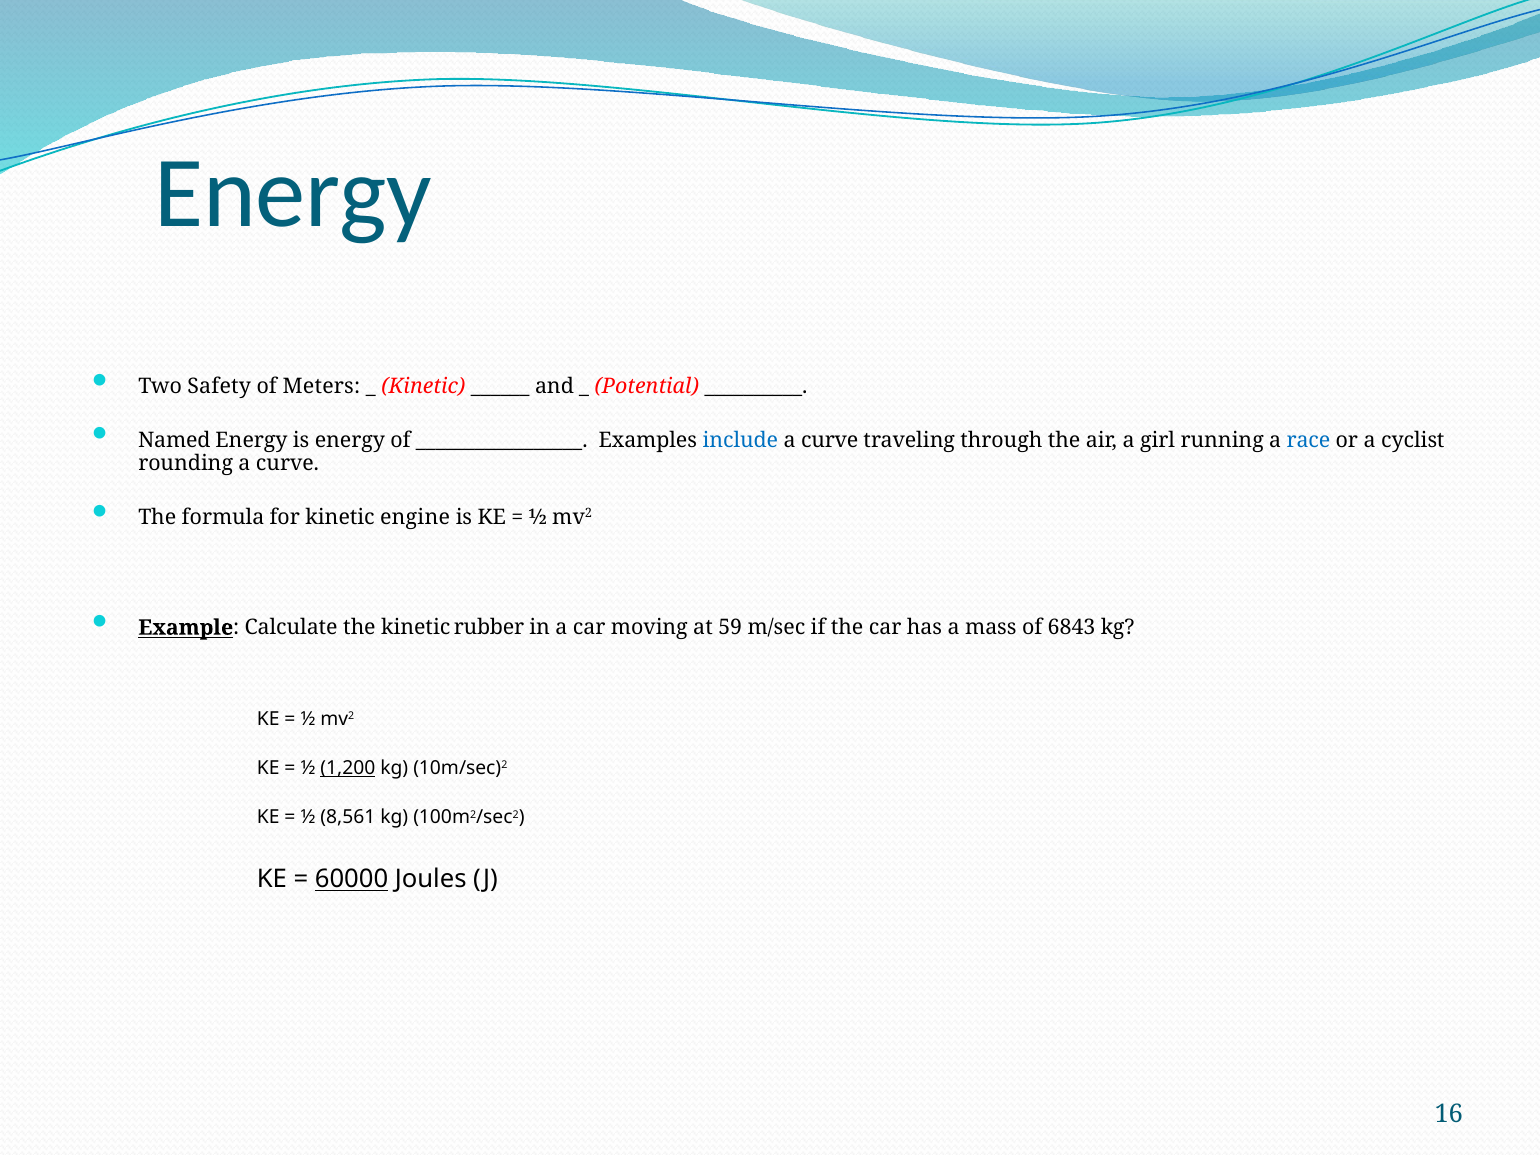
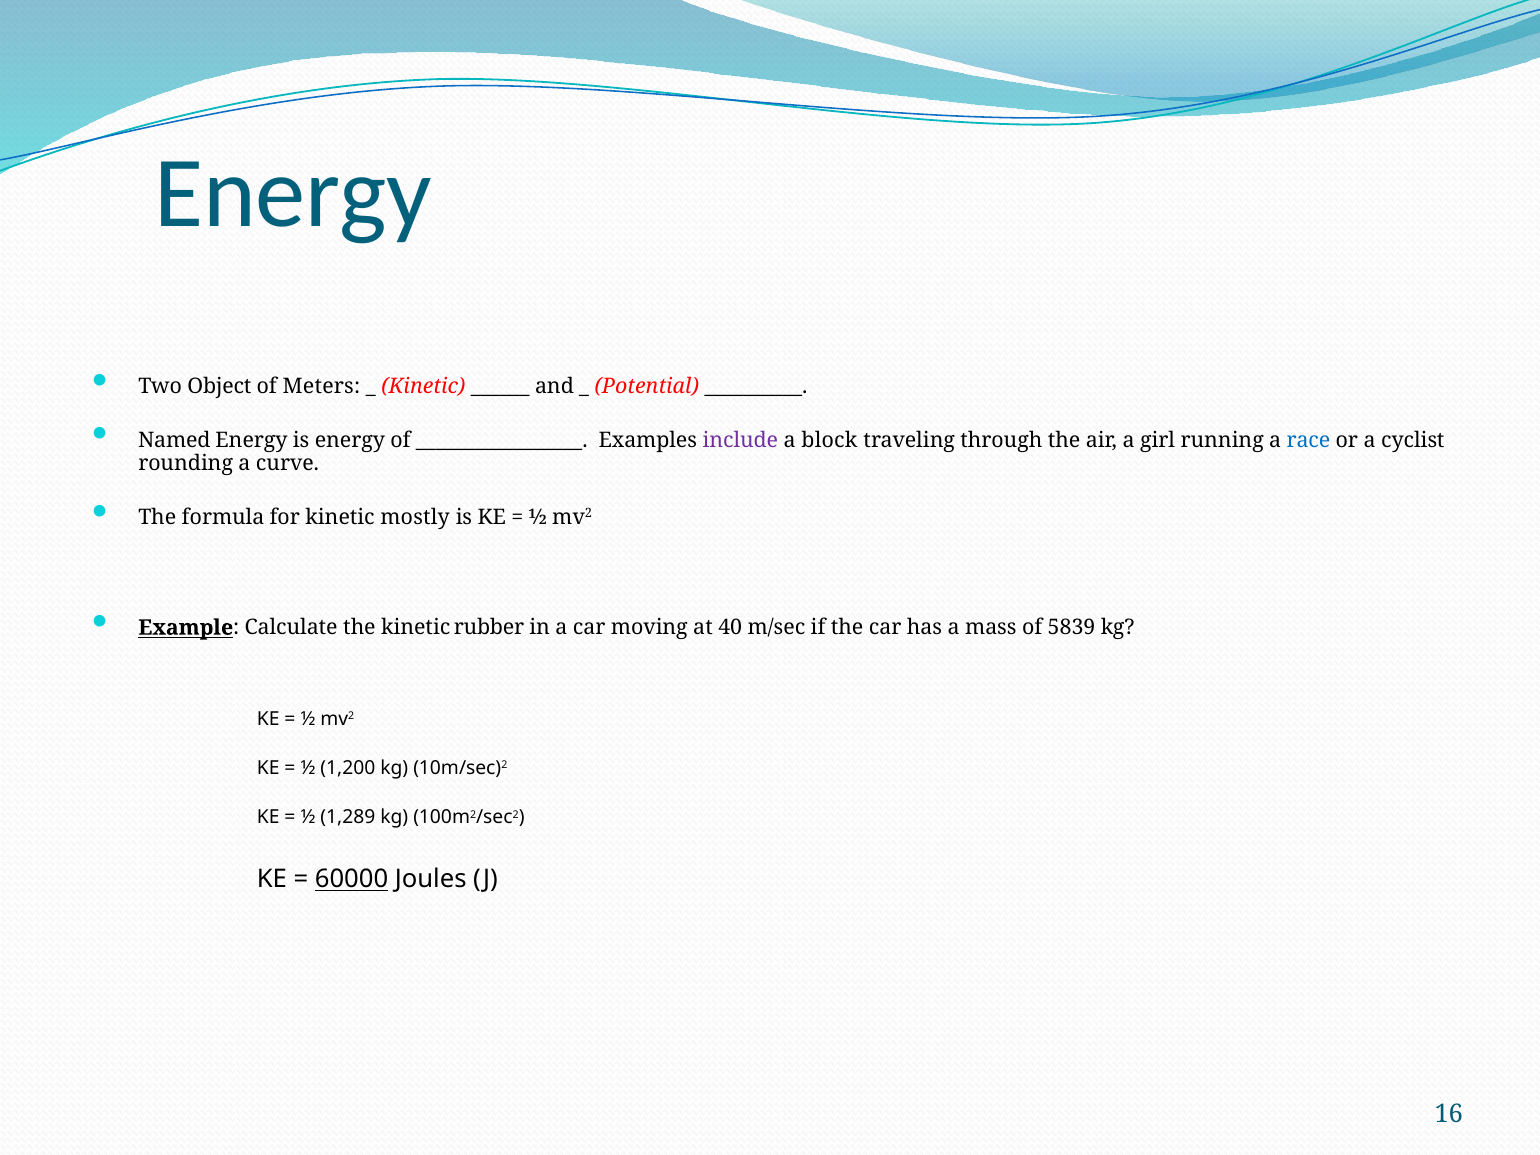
Safety: Safety -> Object (219, 386)
include colour: blue -> purple (740, 440)
curve: curve -> block (829, 440)
engine: engine -> mostly (415, 517)
59: 59 -> 40 (730, 628)
6843: 6843 -> 5839 (1072, 628)
1,200 underline: present -> none (348, 768)
8,561: 8,561 -> 1,289 (348, 817)
